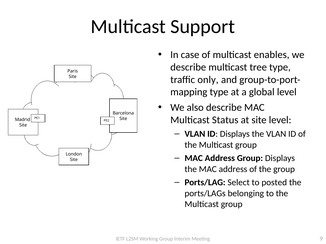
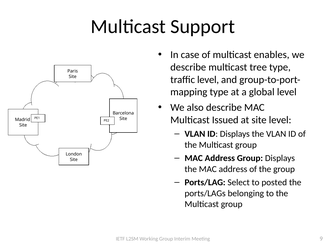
traffic only: only -> level (208, 80)
Status: Status -> Issued (225, 120)
